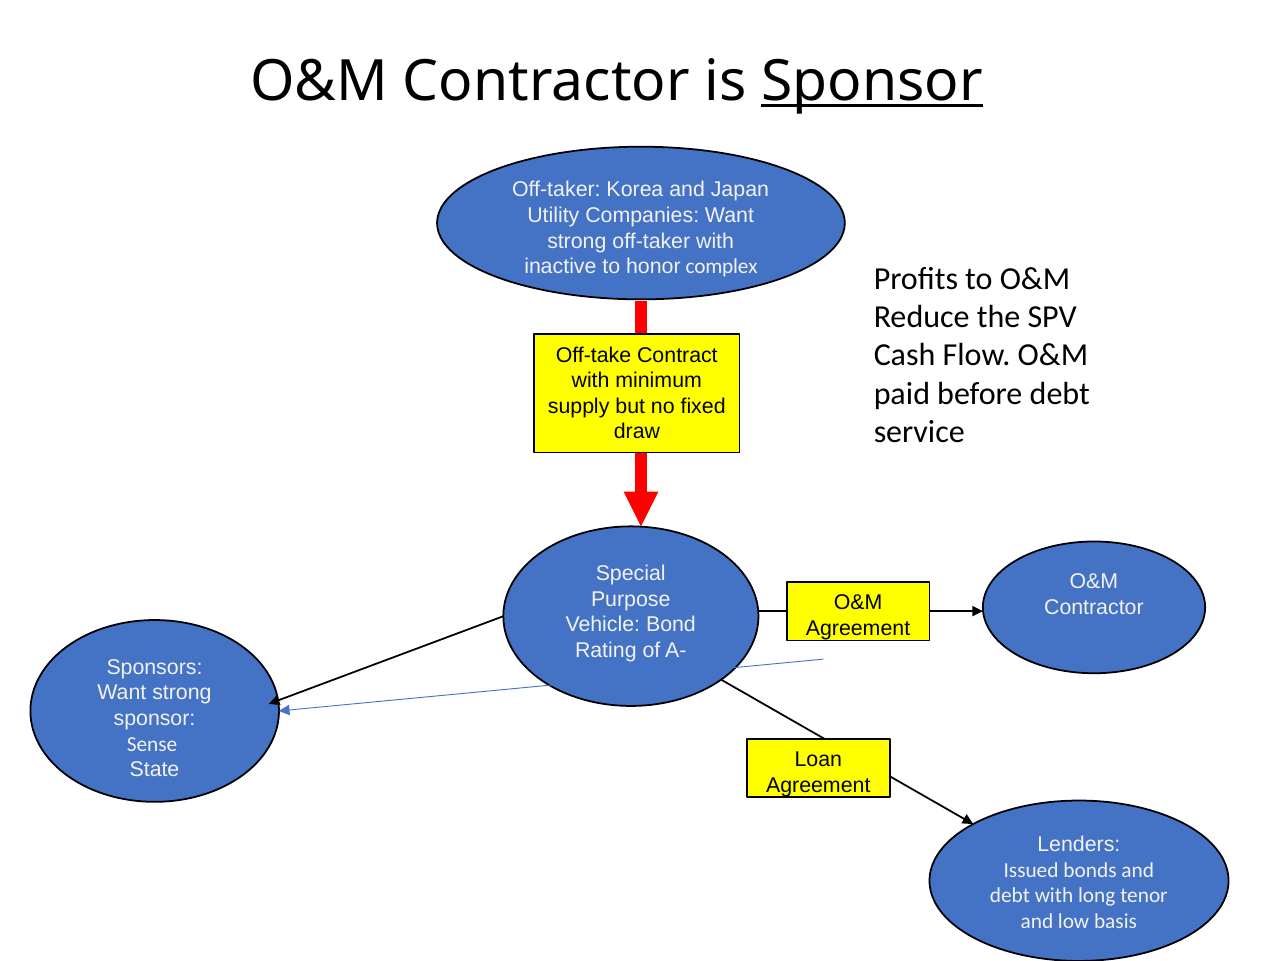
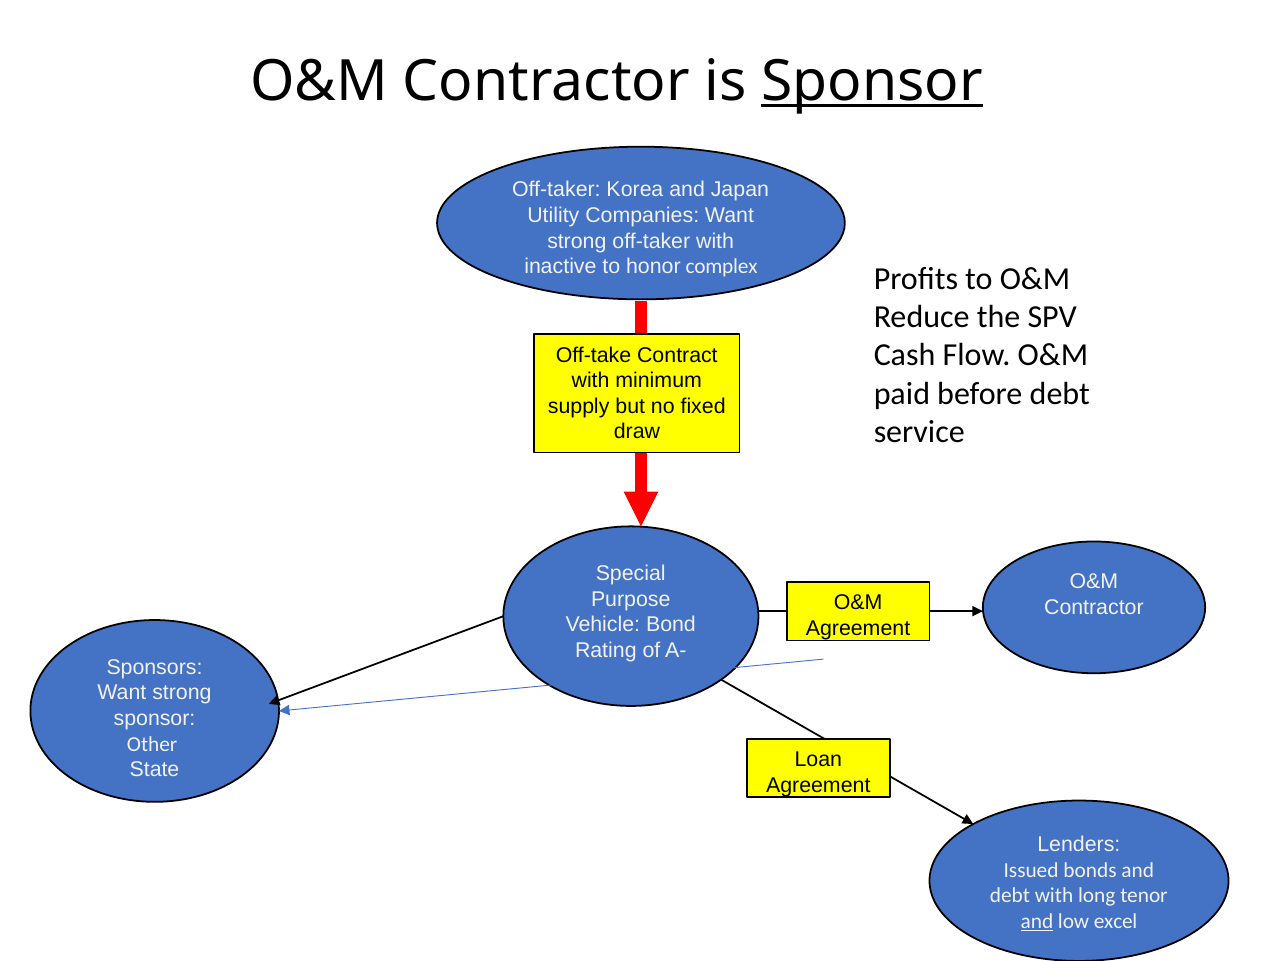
Sense: Sense -> Other (152, 745)
and underline: none -> present (1037, 922)
basis: basis -> excel (1116, 922)
